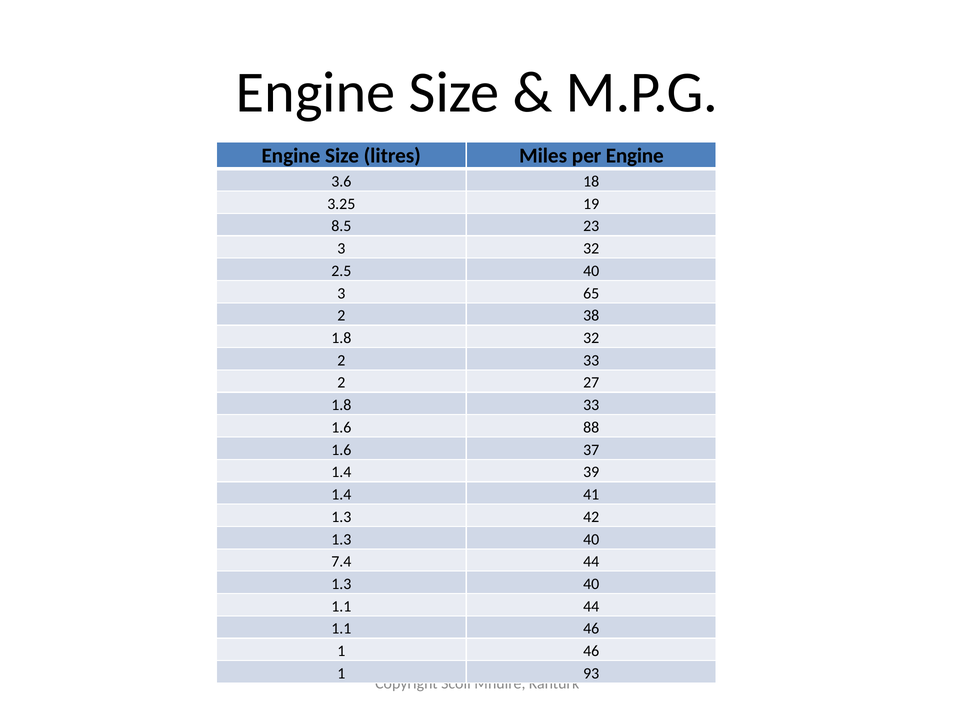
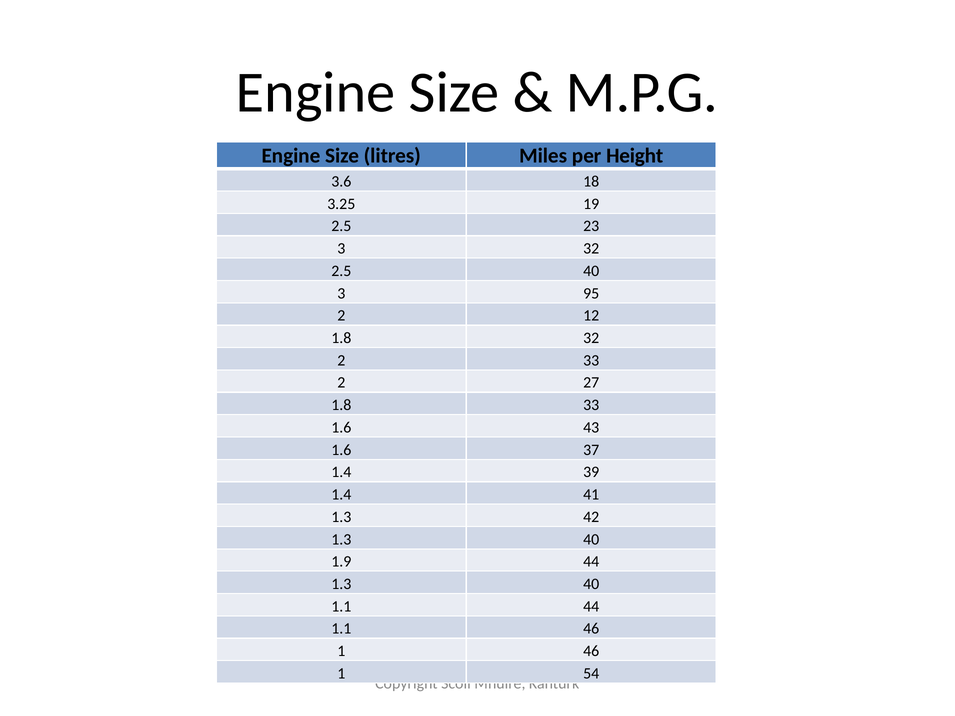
per Engine: Engine -> Height (635, 156)
8.5: 8.5 -> 2.5 (341, 226)
65: 65 -> 95 (591, 293)
38: 38 -> 12 (591, 316)
88: 88 -> 43 (591, 428)
7.4: 7.4 -> 1.9 (341, 562)
93: 93 -> 54 (591, 674)
